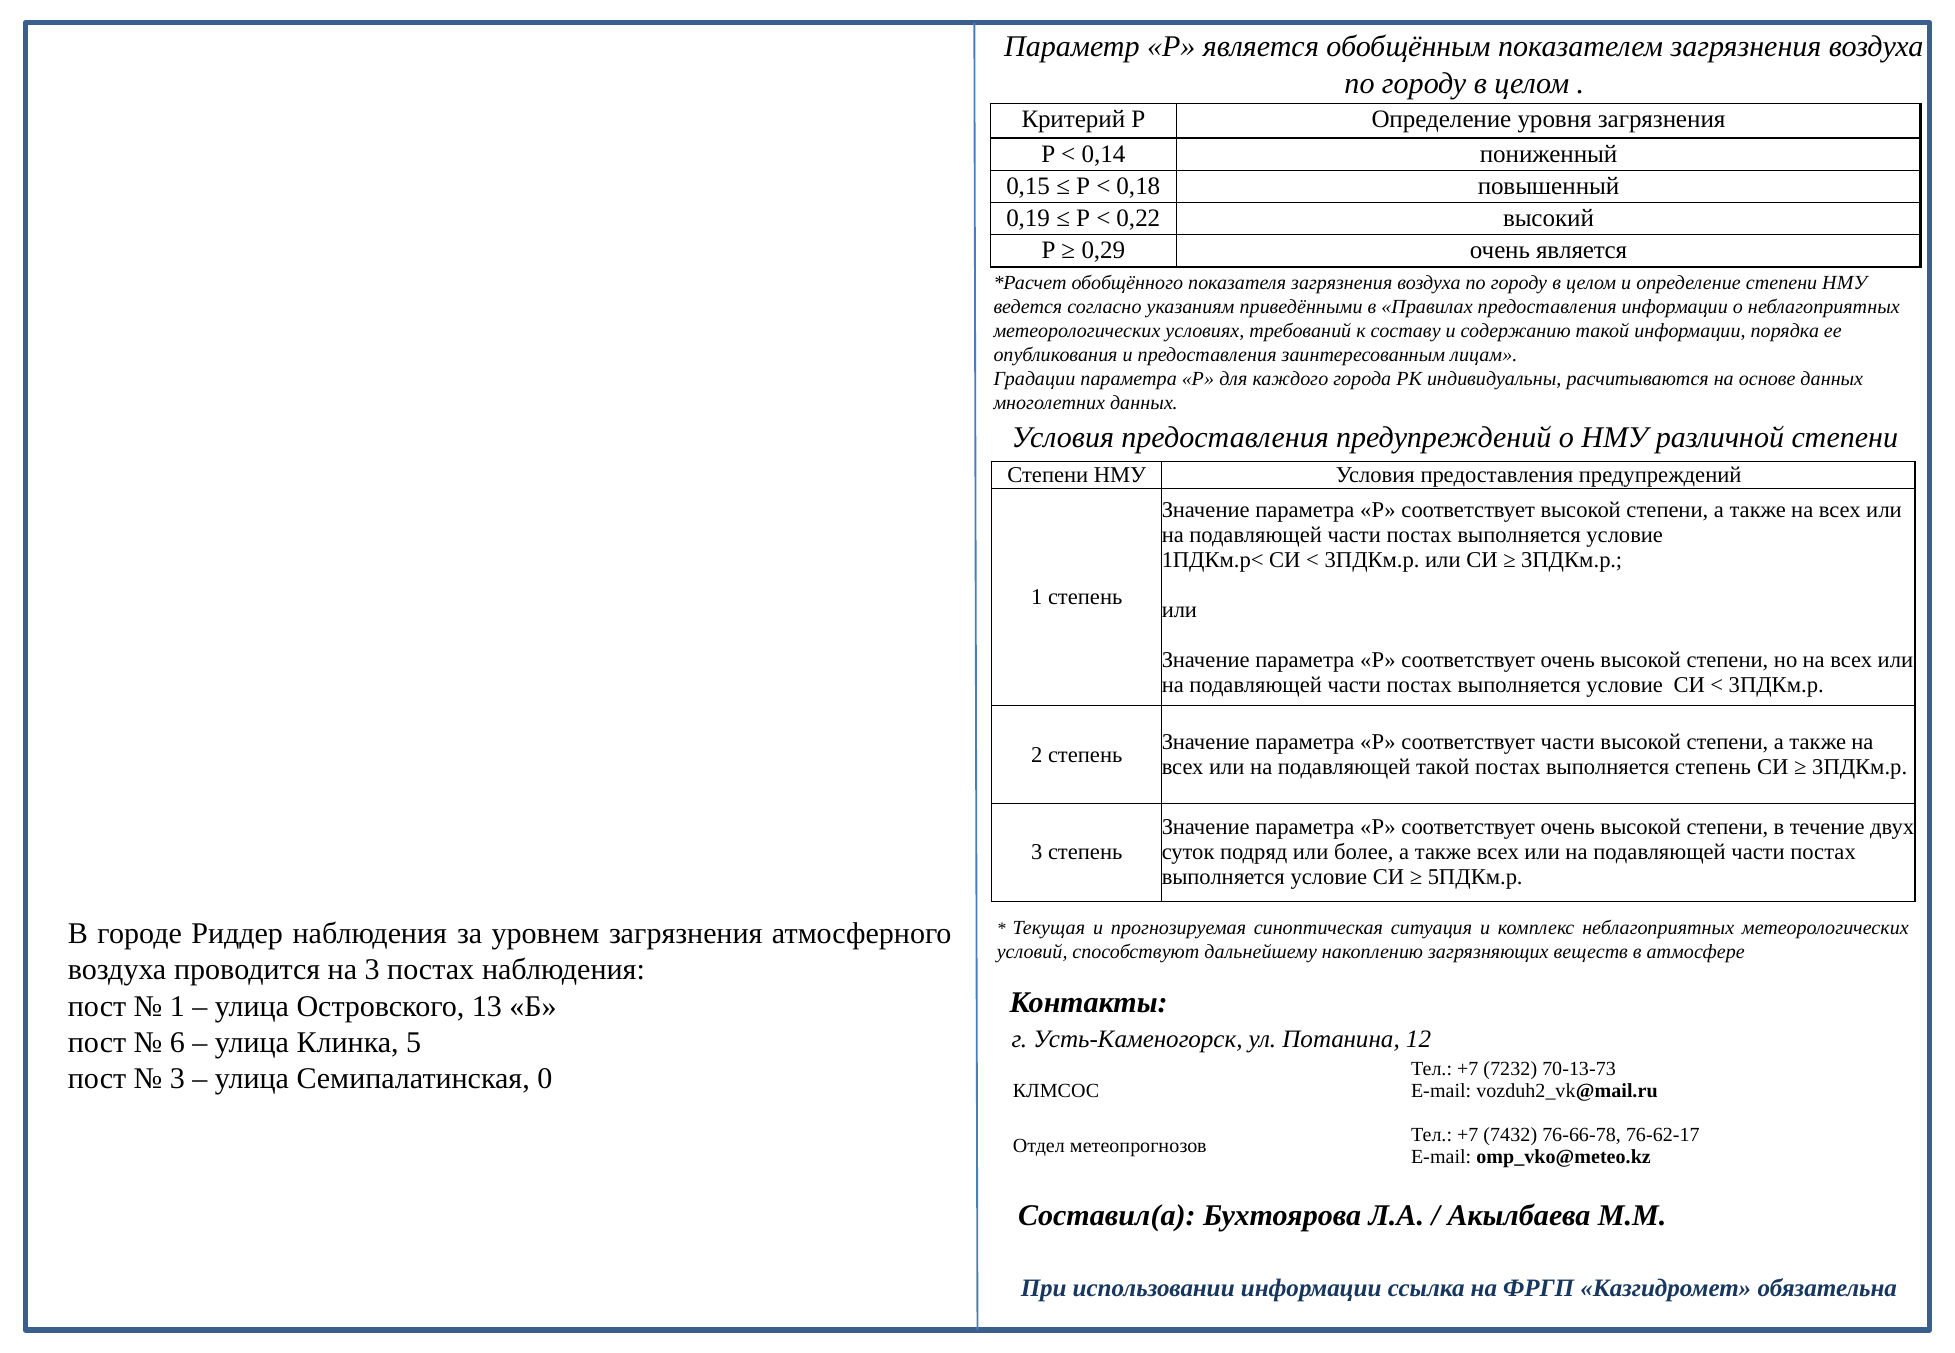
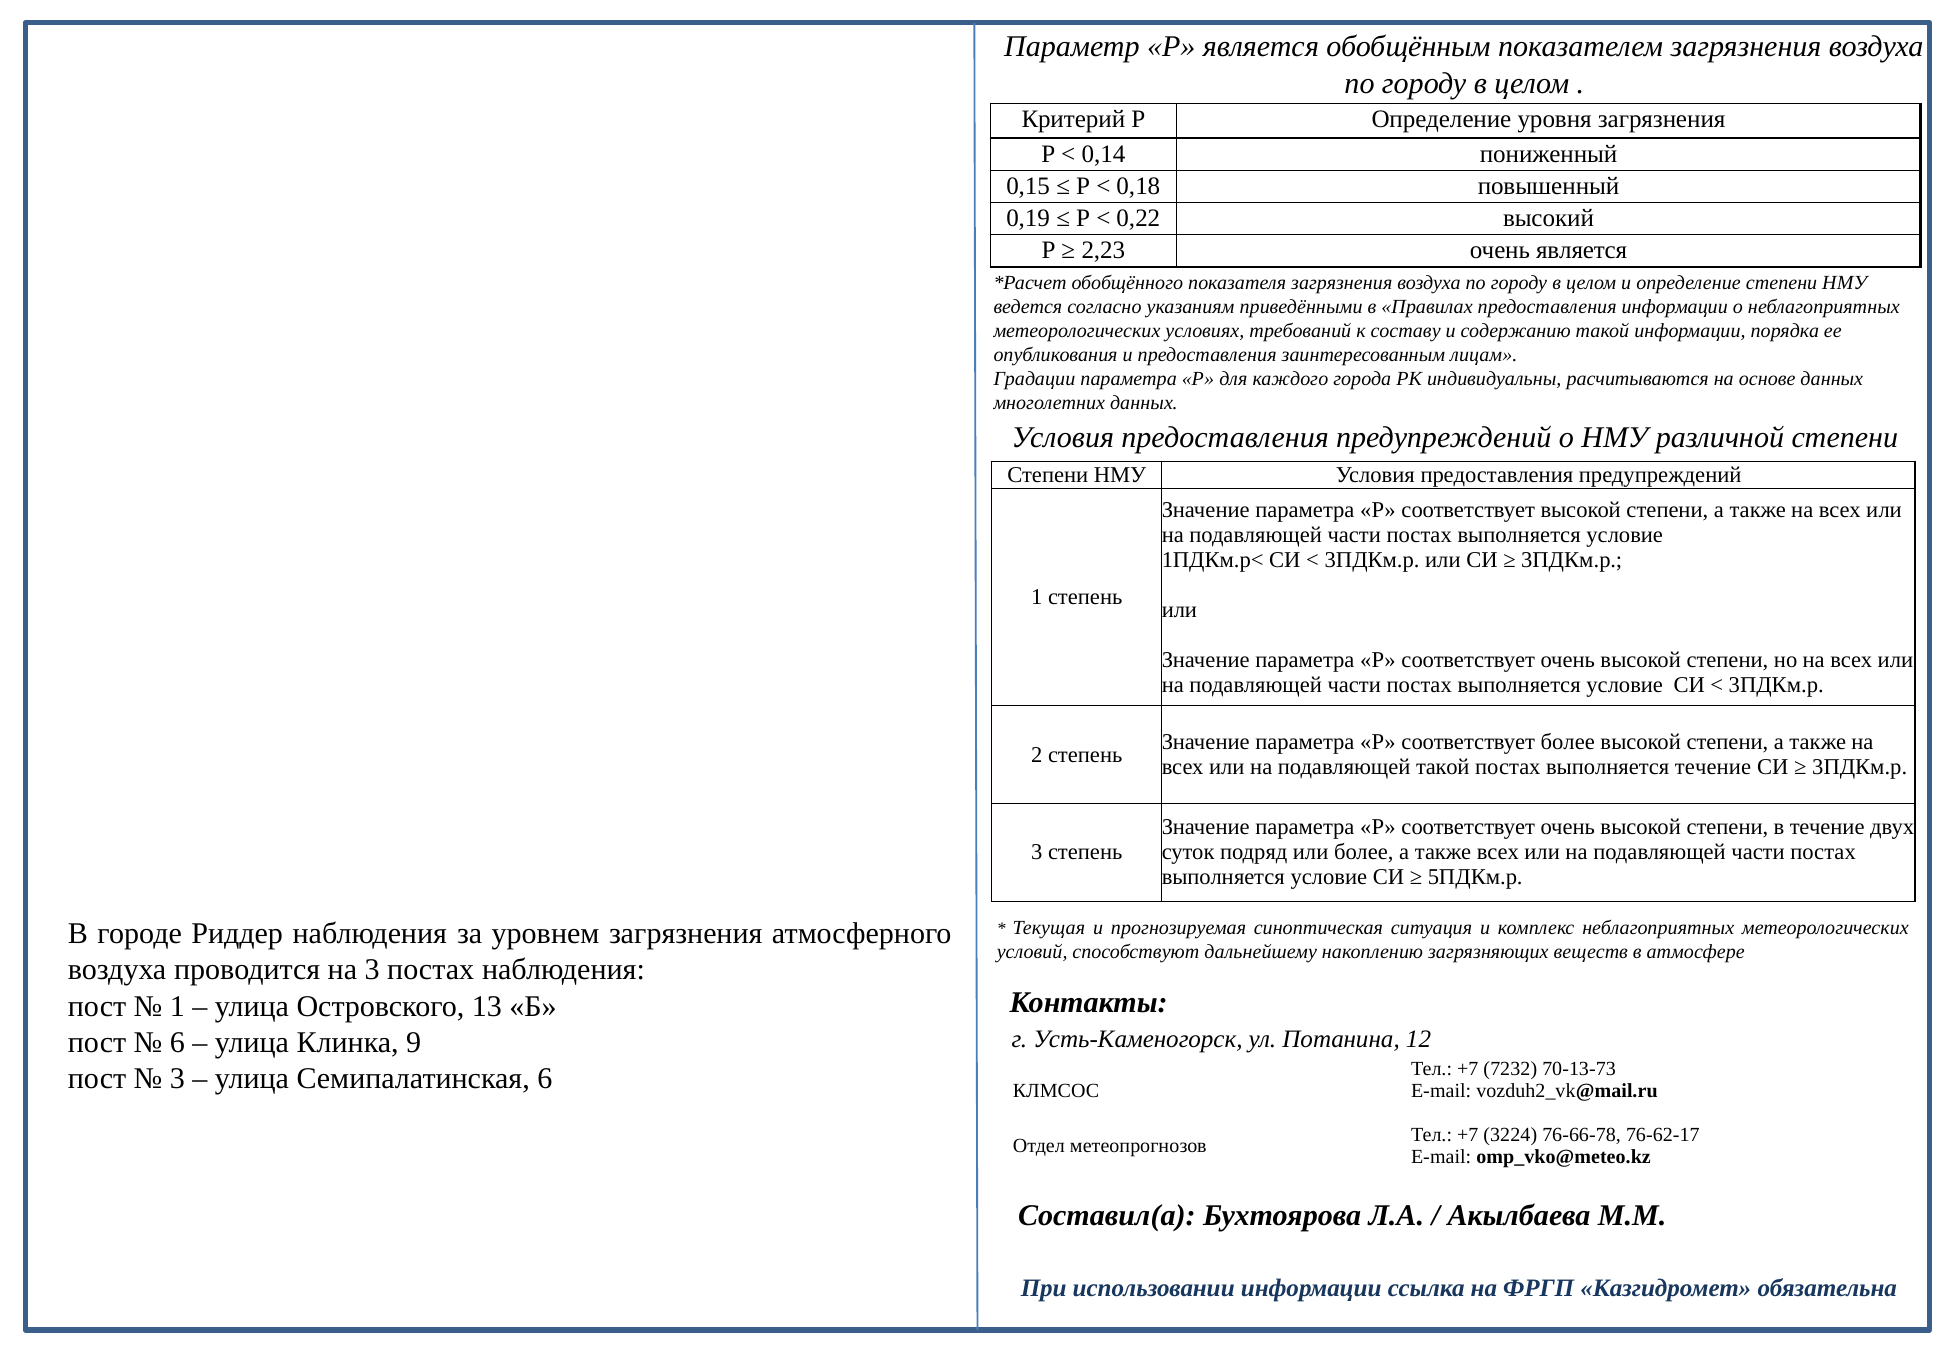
0,29: 0,29 -> 2,23 (1103, 251)
соответствует части: части -> более (1568, 742)
выполняется степень: степень -> течение (1713, 767)
5: 5 -> 9 (414, 1043)
Семипалатинская 0: 0 -> 6 (545, 1079)
7432: 7432 -> 3224 (1510, 1135)
